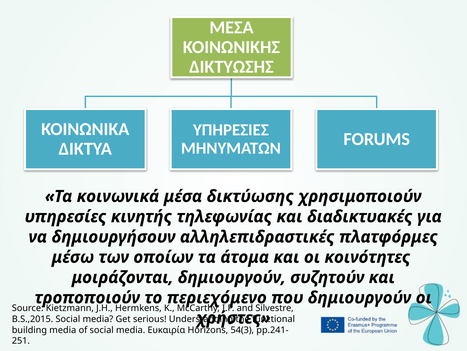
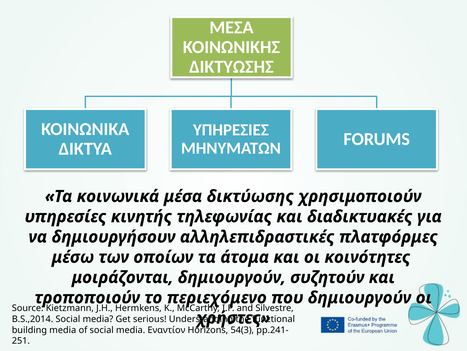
B.S.,2015: B.S.,2015 -> B.S.,2014 (33, 318)
Ευκαιρία: Ευκαιρία -> Εναντίον (166, 329)
